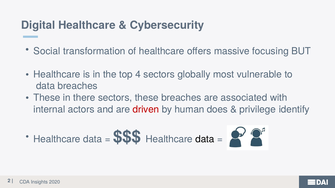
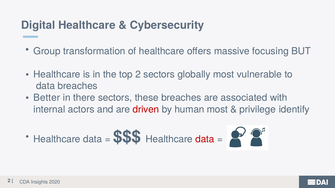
Social: Social -> Group (47, 51)
top 4: 4 -> 2 (138, 74)
These: These -> Better (47, 98)
human does: does -> most (217, 110)
data colour: black -> red (205, 140)
